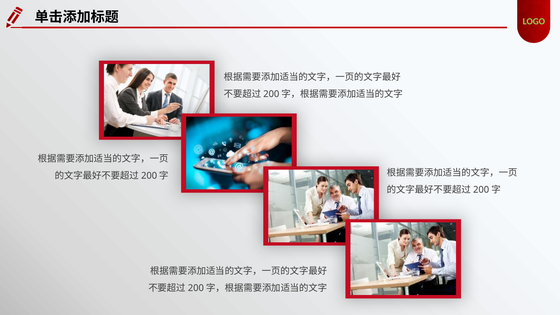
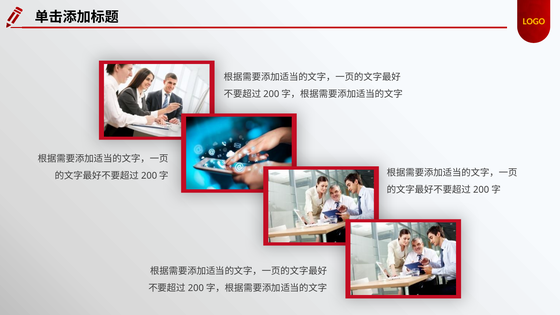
LOGO colour: light green -> yellow (534, 21)
